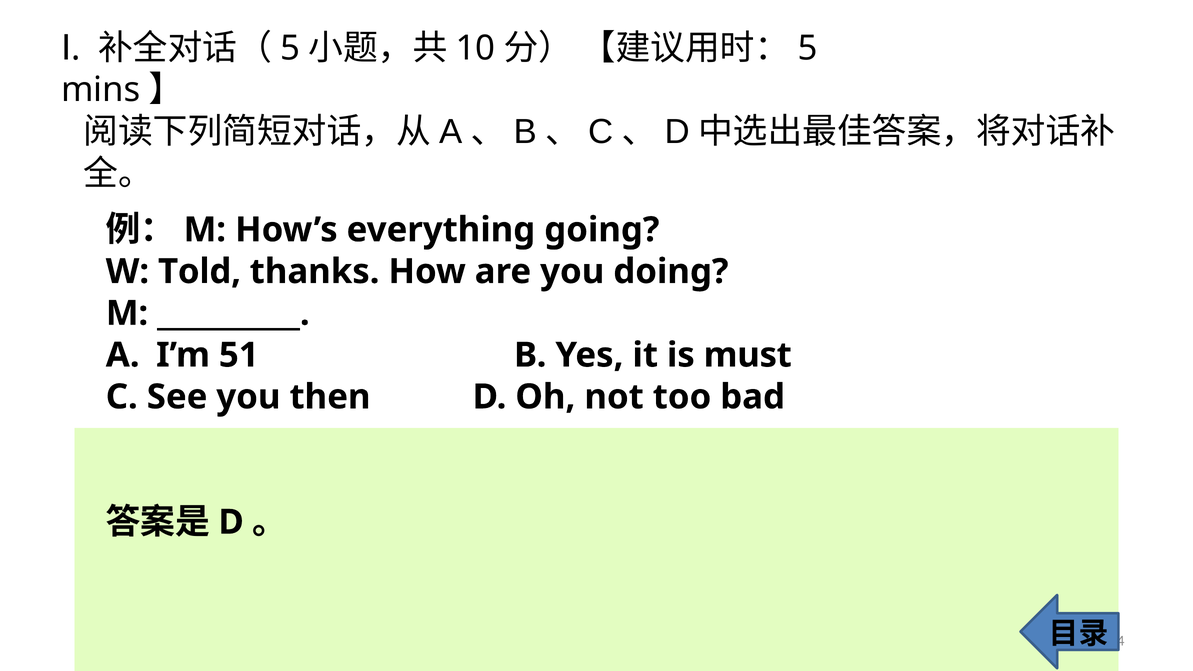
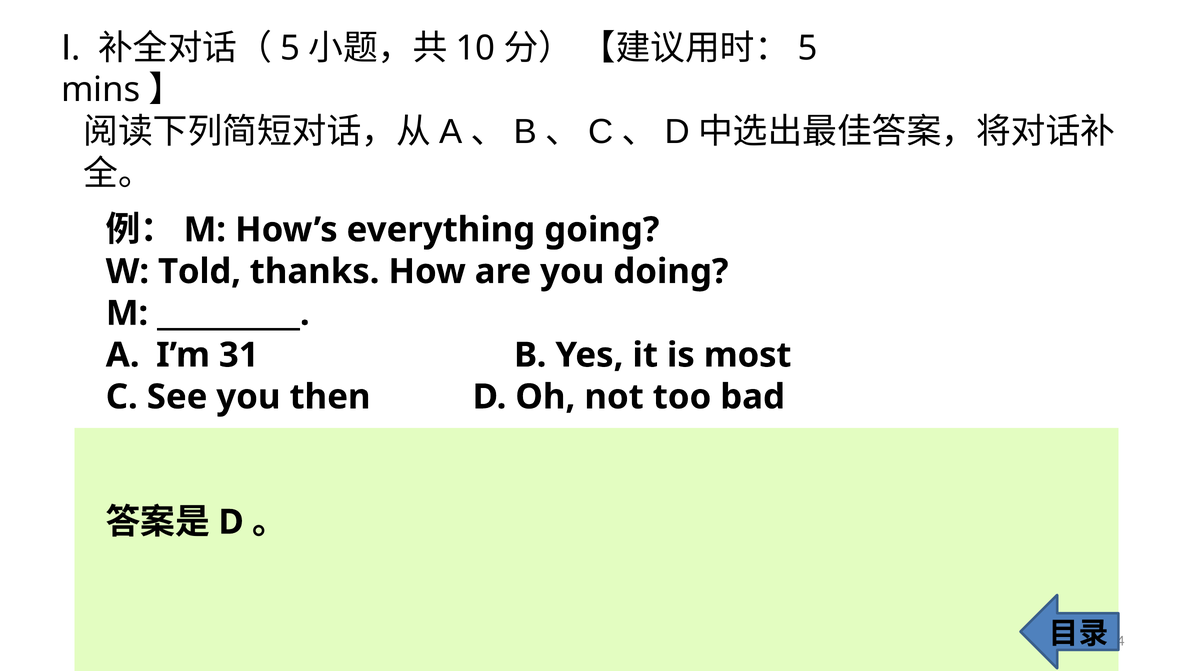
51: 51 -> 31 (239, 355)
must: must -> most (748, 355)
